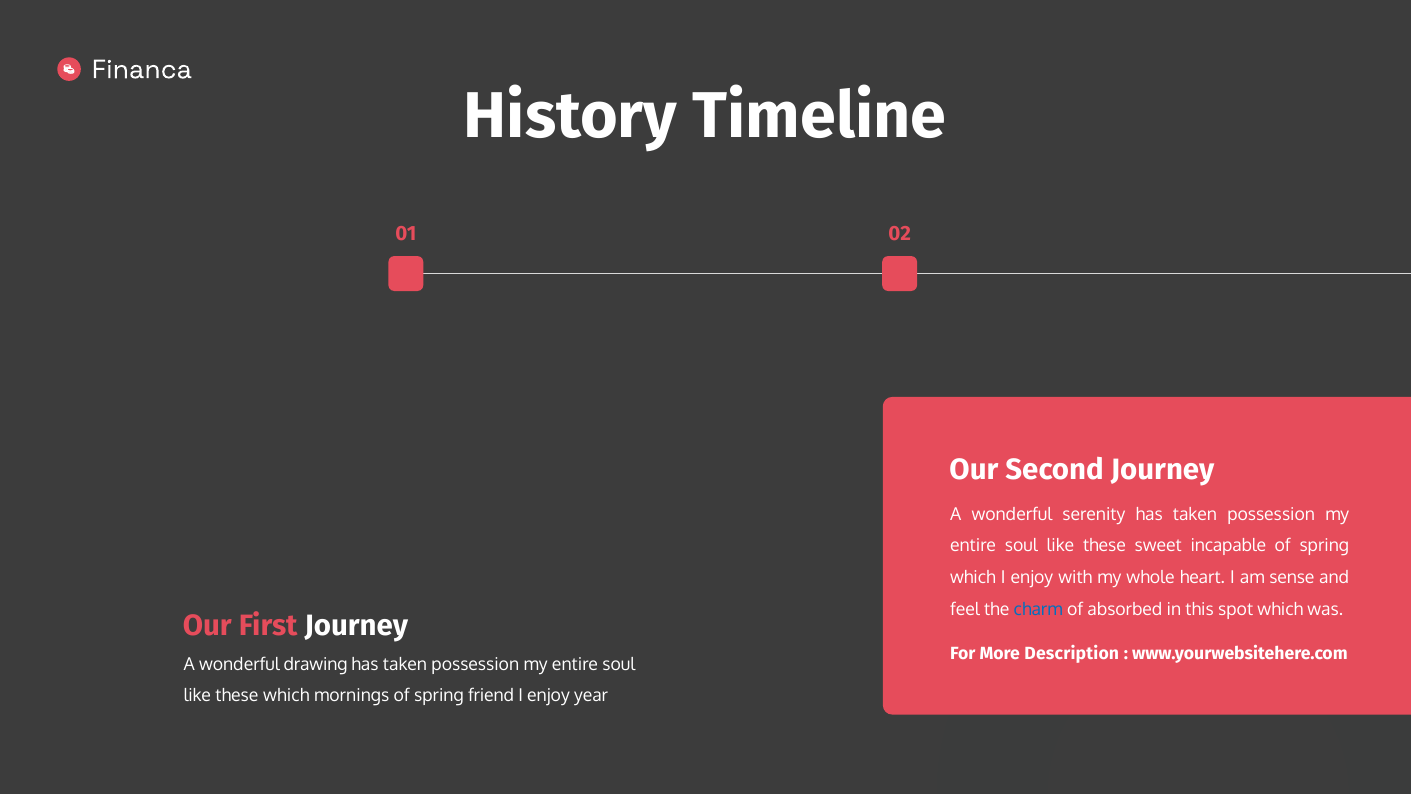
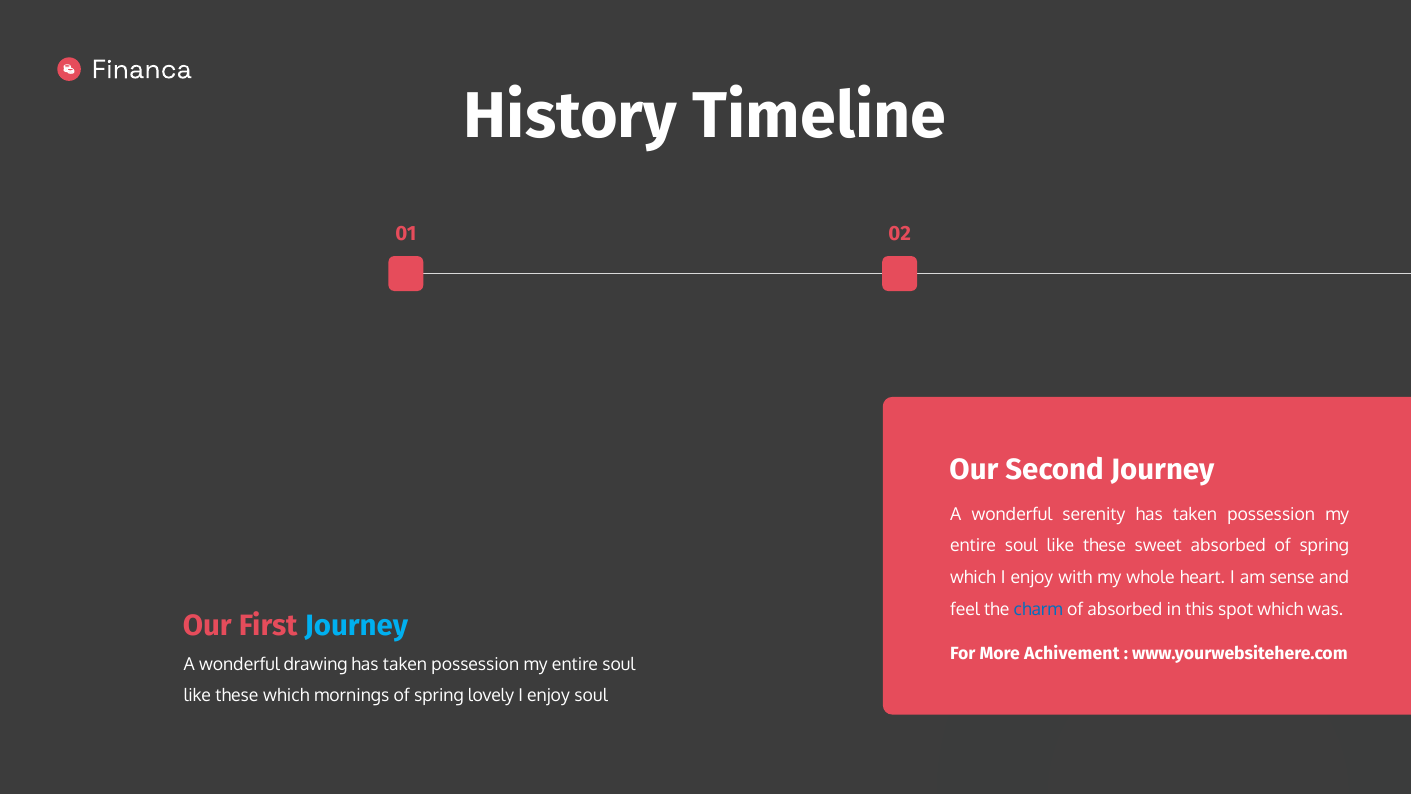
sweet incapable: incapable -> absorbed (1228, 546)
Journey colour: white -> light blue (356, 625)
Description: Description -> Achivement (1072, 653)
friend: friend -> lovely (491, 696)
enjoy year: year -> soul (591, 696)
